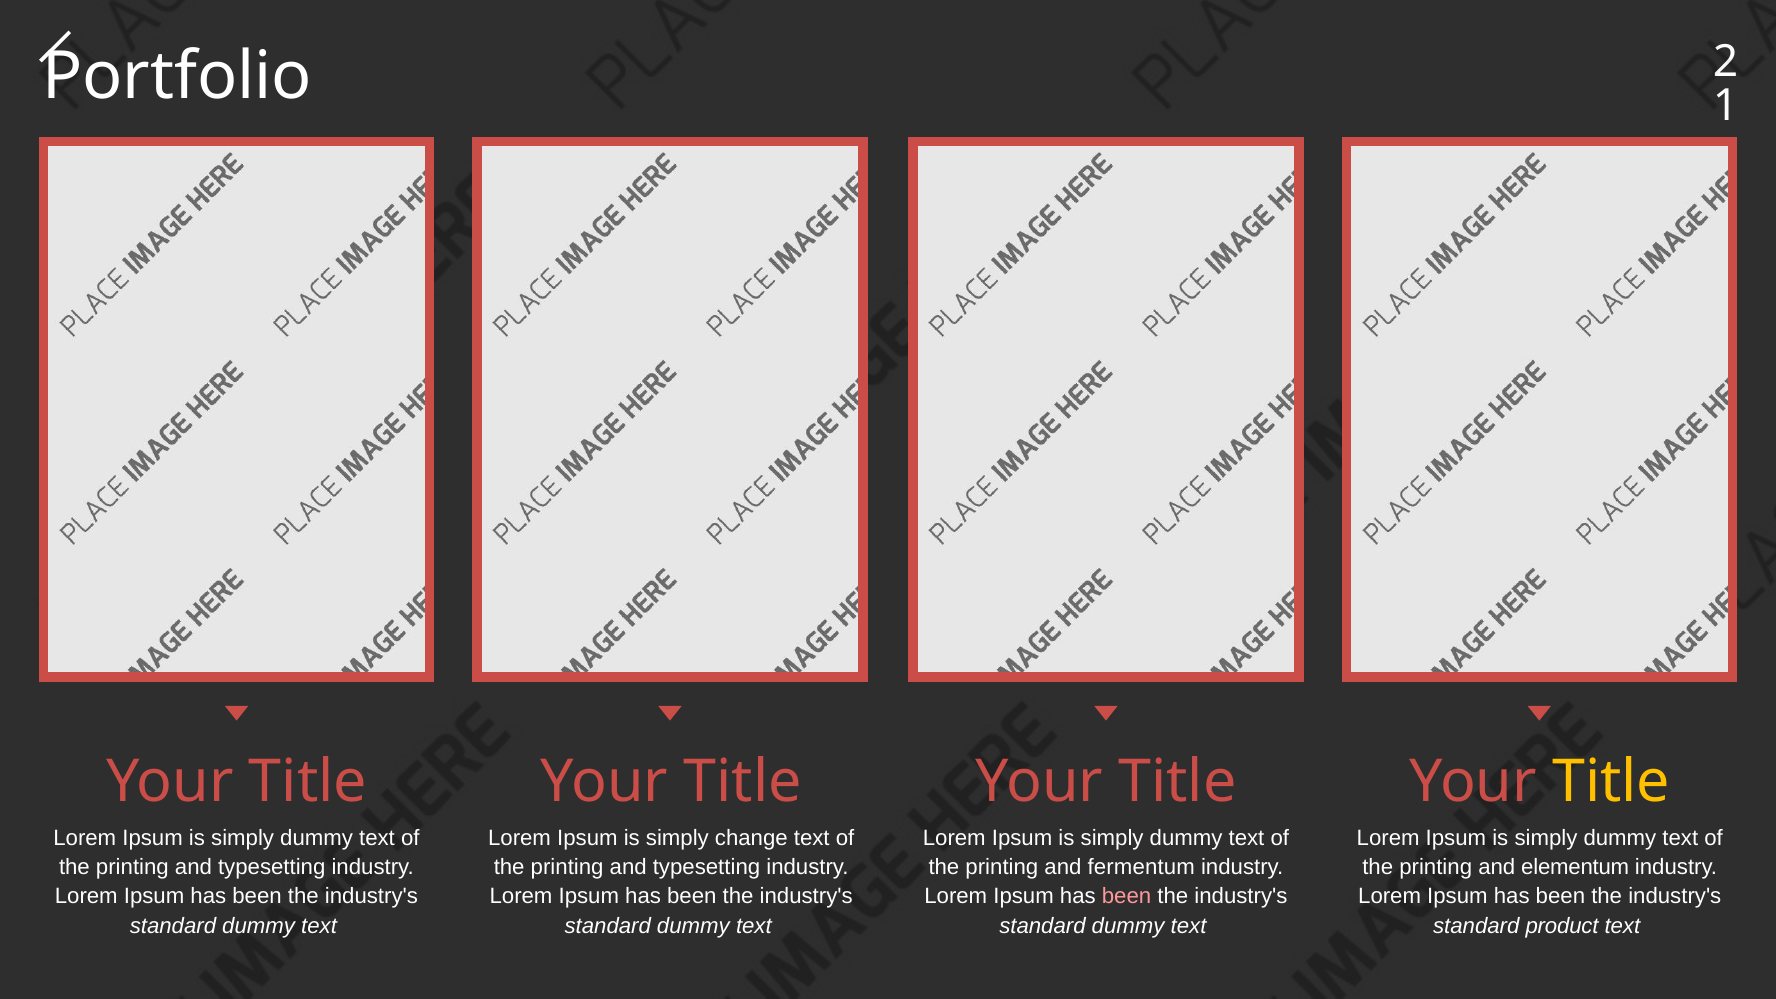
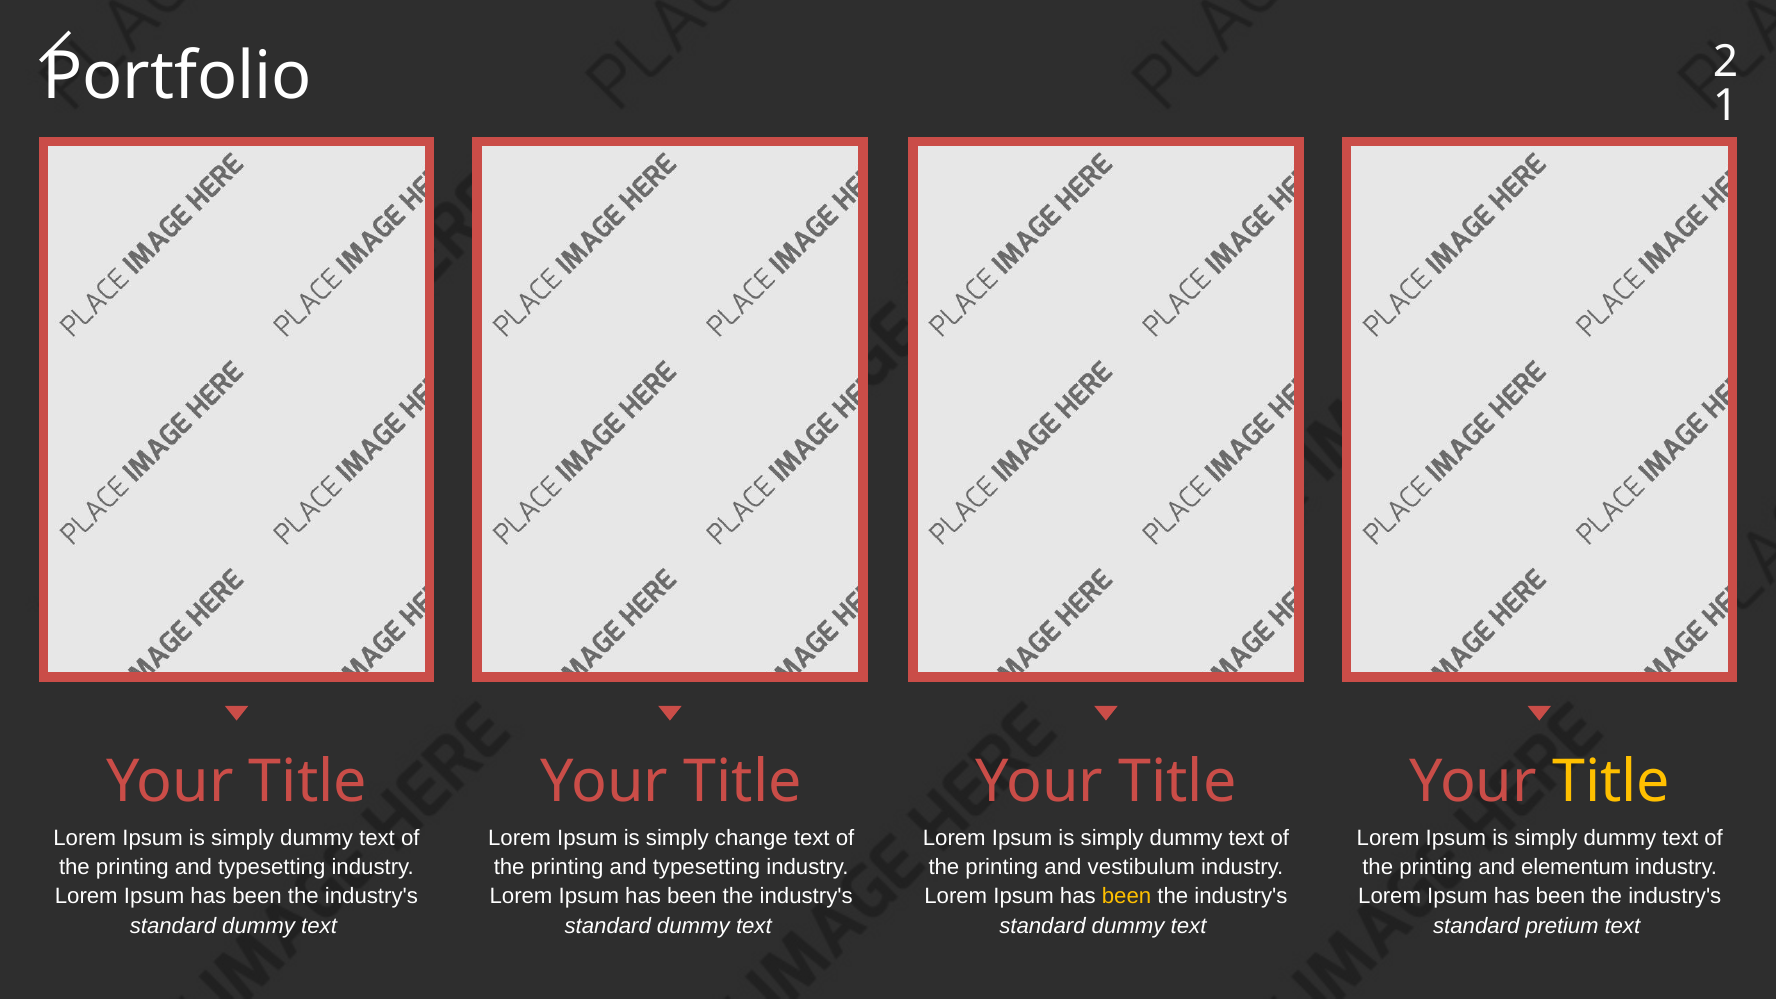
fermentum: fermentum -> vestibulum (1141, 867)
been colour: pink -> yellow (1127, 897)
product: product -> pretium (1562, 926)
